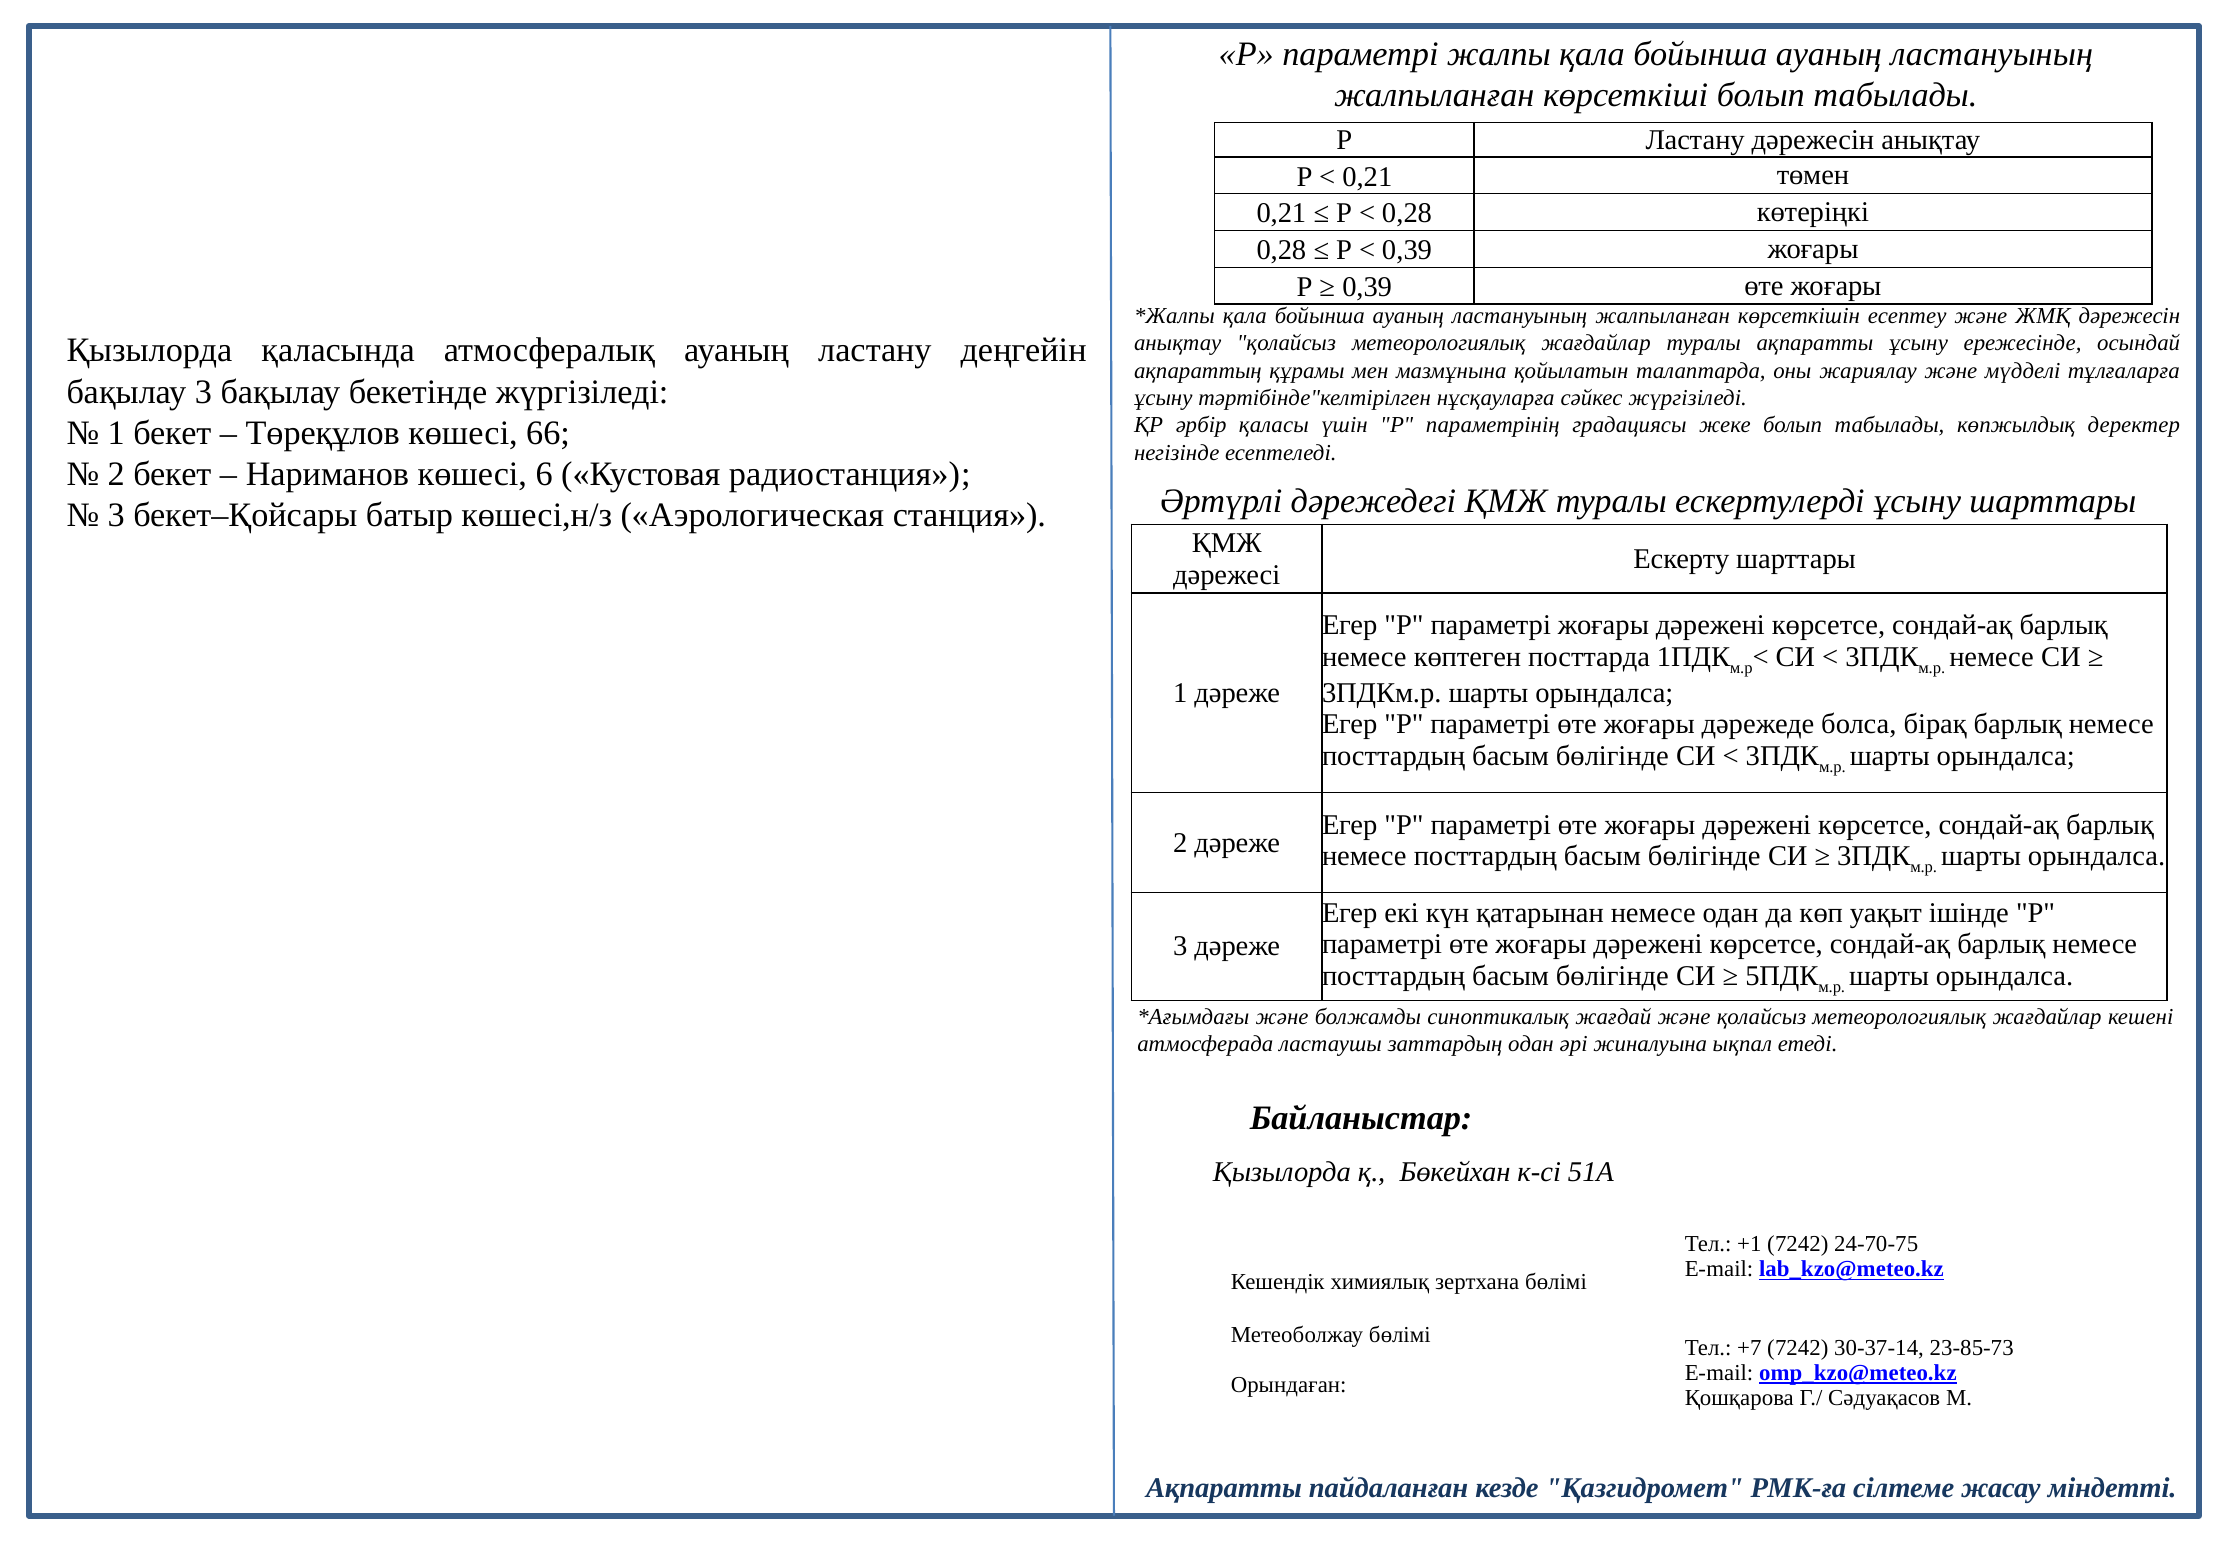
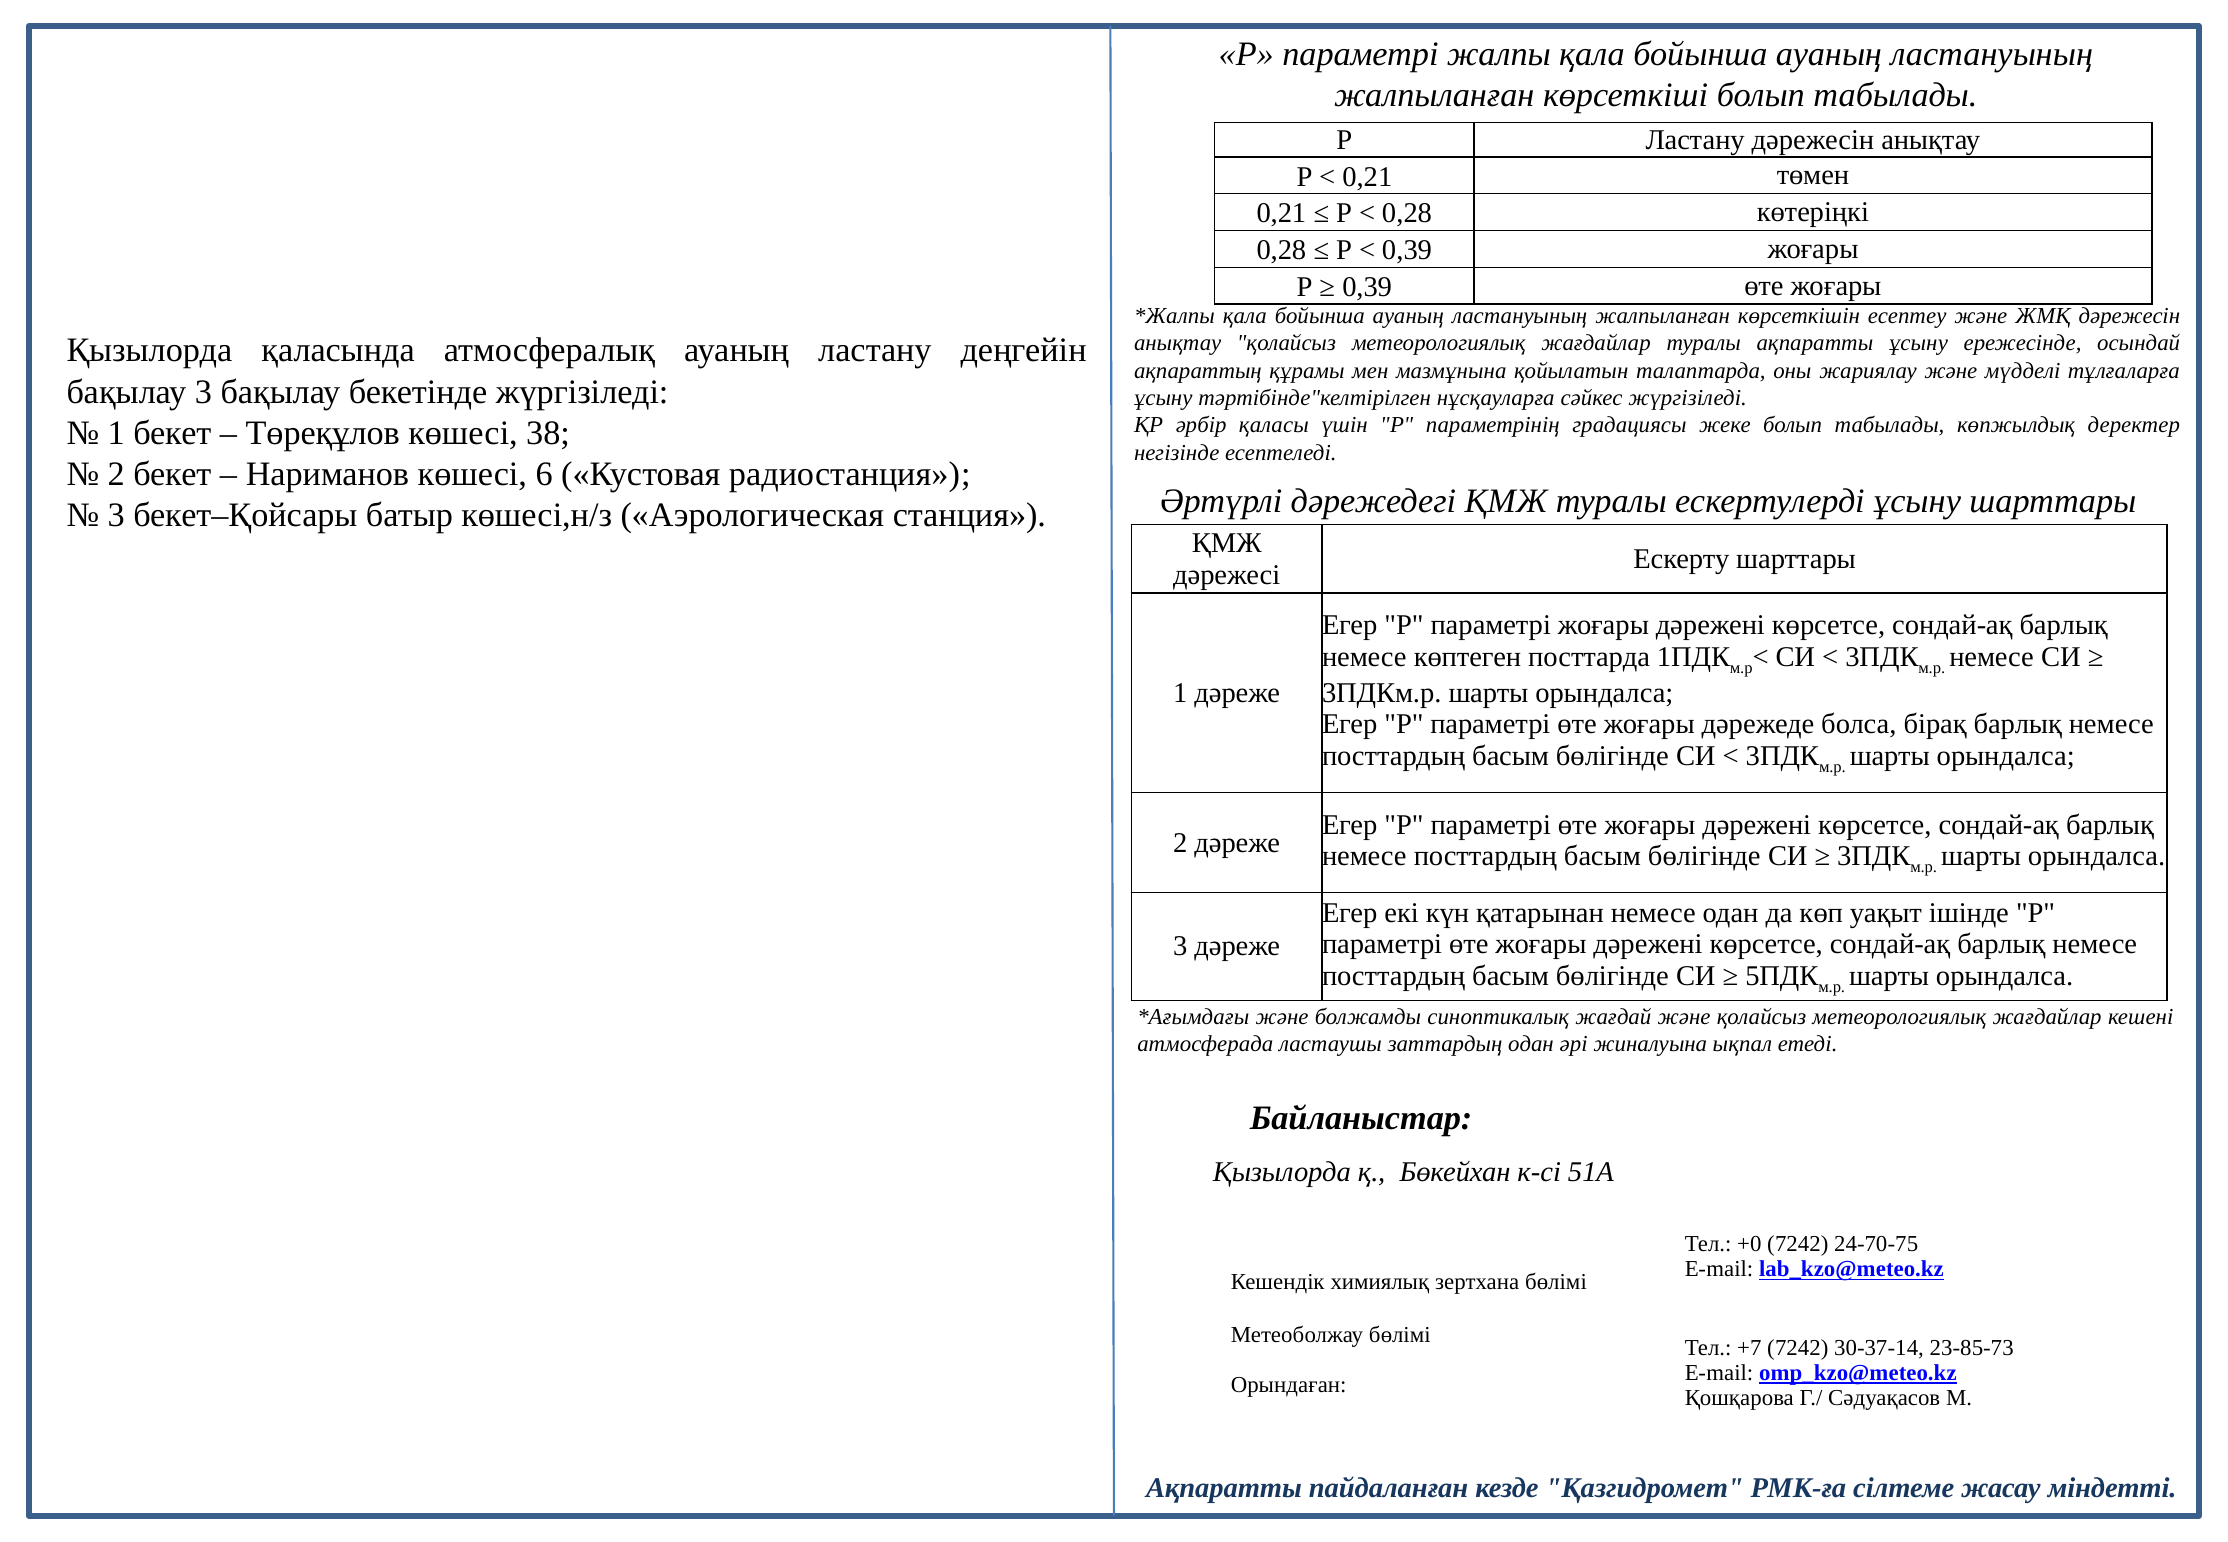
66: 66 -> 38 (548, 433)
+1: +1 -> +0 (1749, 1244)
